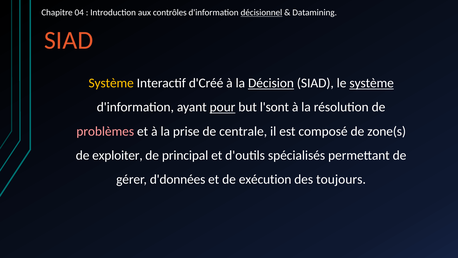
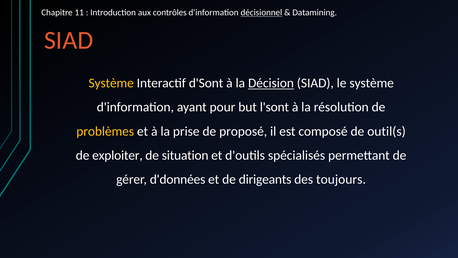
04: 04 -> 11 (79, 13)
d'Créé: d'Créé -> d'Sont (206, 83)
système underline: present -> none (372, 83)
pour underline: present -> none (222, 107)
problèmes colour: pink -> yellow (105, 131)
centrale: centrale -> proposé (243, 131)
zone(s: zone(s -> outil(s (387, 131)
principal: principal -> situation (185, 155)
exécution: exécution -> dirigeants (265, 179)
